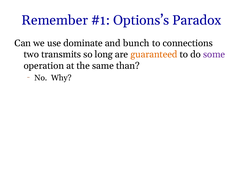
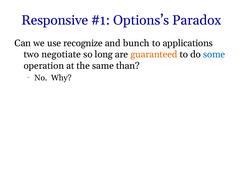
Remember: Remember -> Responsive (55, 20)
dominate: dominate -> recognize (83, 43)
connections: connections -> applications (188, 43)
transmits: transmits -> negotiate (61, 55)
some colour: purple -> blue (214, 55)
